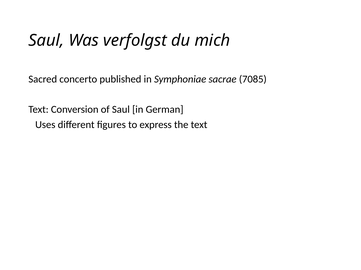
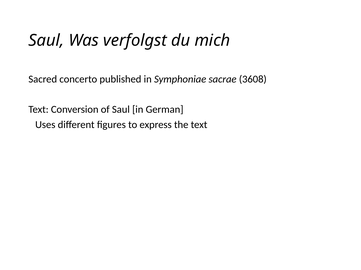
7085: 7085 -> 3608 (253, 79)
